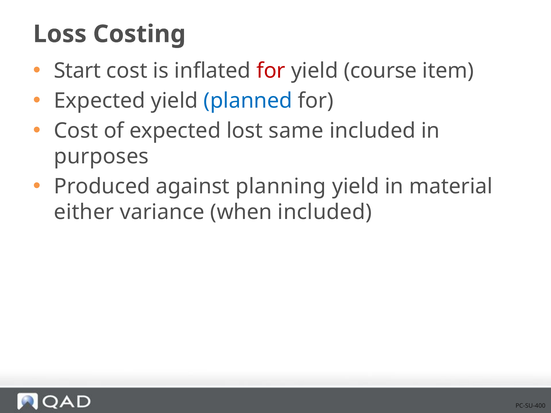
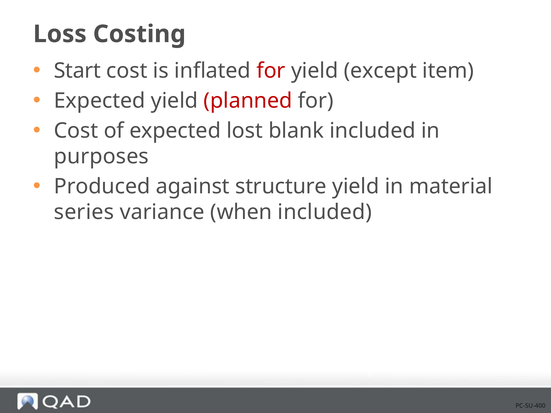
course: course -> except (380, 71)
planned colour: blue -> red (248, 101)
same: same -> blank (296, 131)
planning: planning -> structure (281, 187)
either: either -> series (84, 212)
